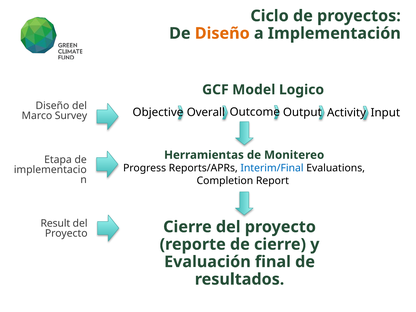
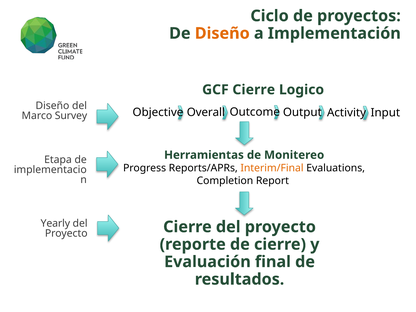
GCF Model: Model -> Cierre (254, 90)
Interim/Final colour: blue -> orange (272, 168)
Result: Result -> Yearly (55, 224)
